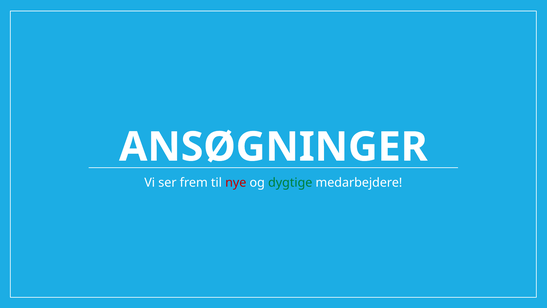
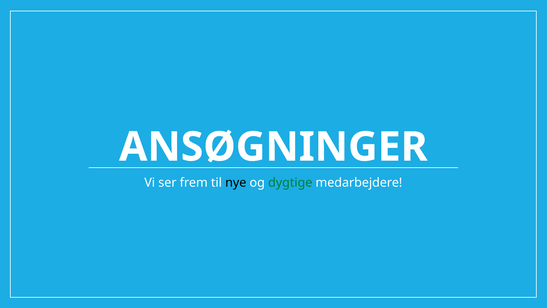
nye colour: red -> black (236, 182)
